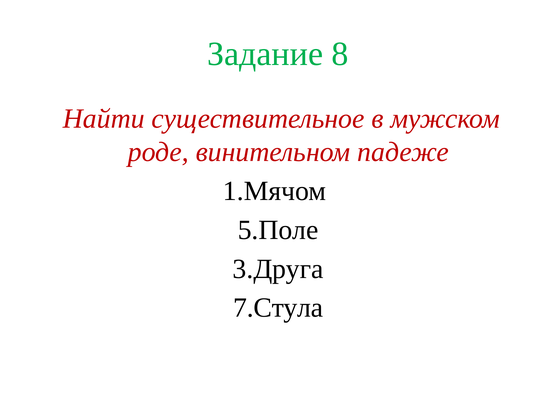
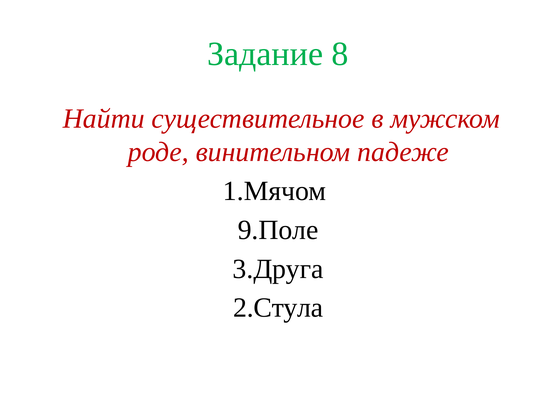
5.Поле: 5.Поле -> 9.Поле (278, 230)
7.Стула: 7.Стула -> 2.Стула (278, 308)
